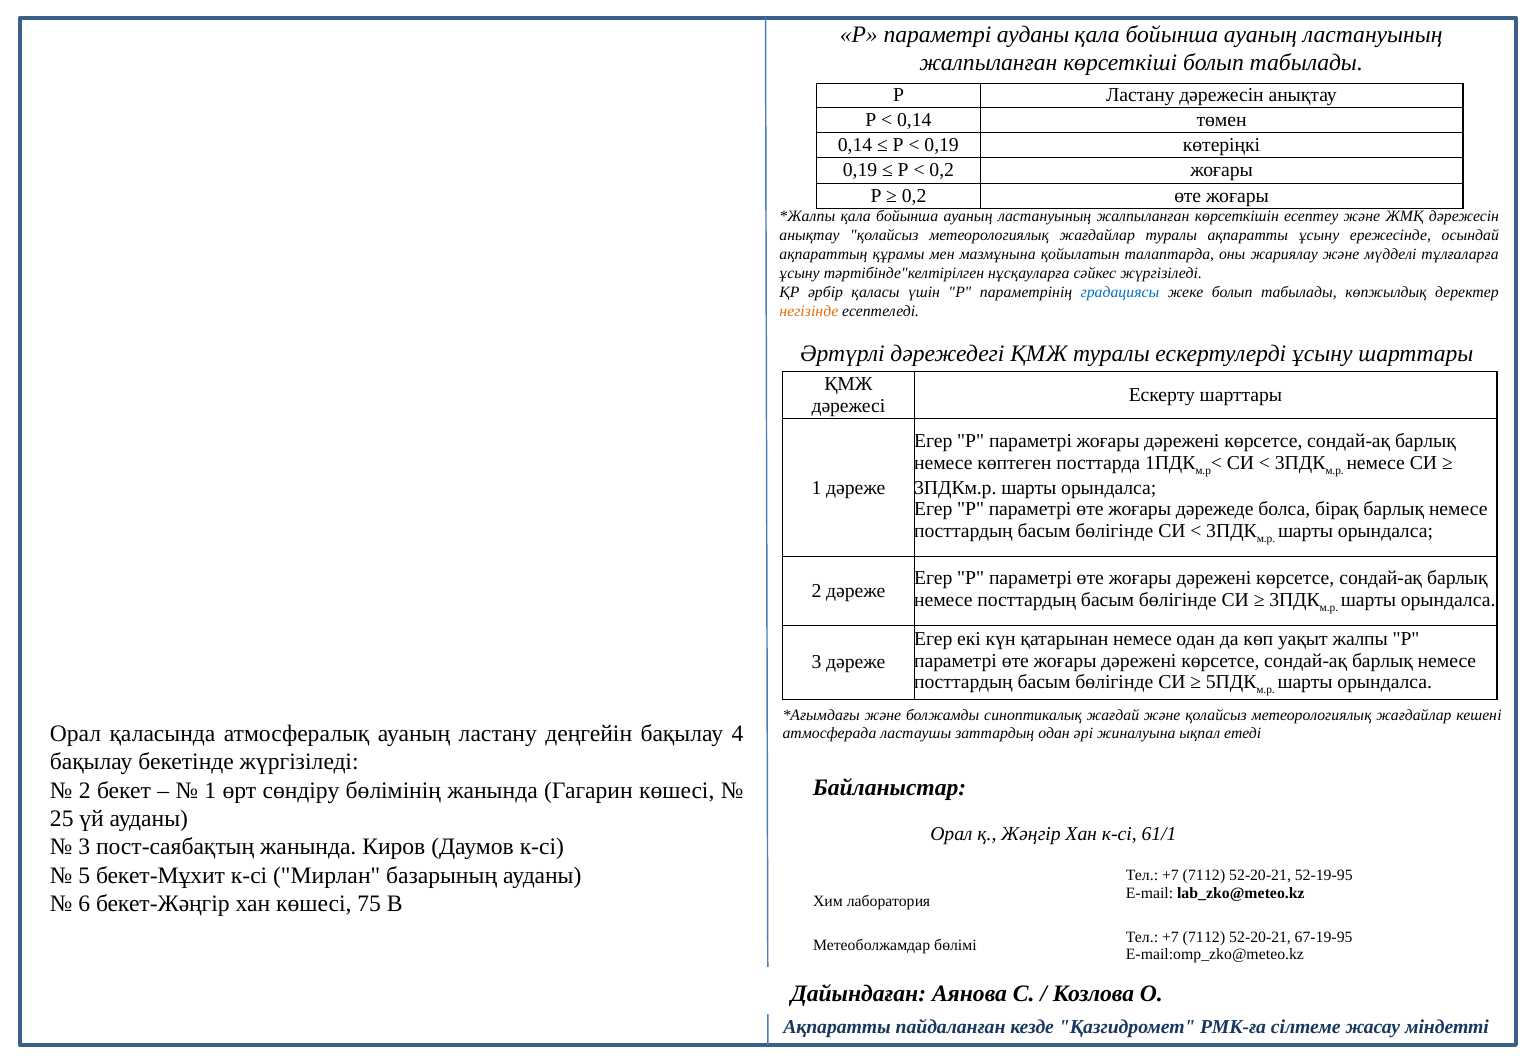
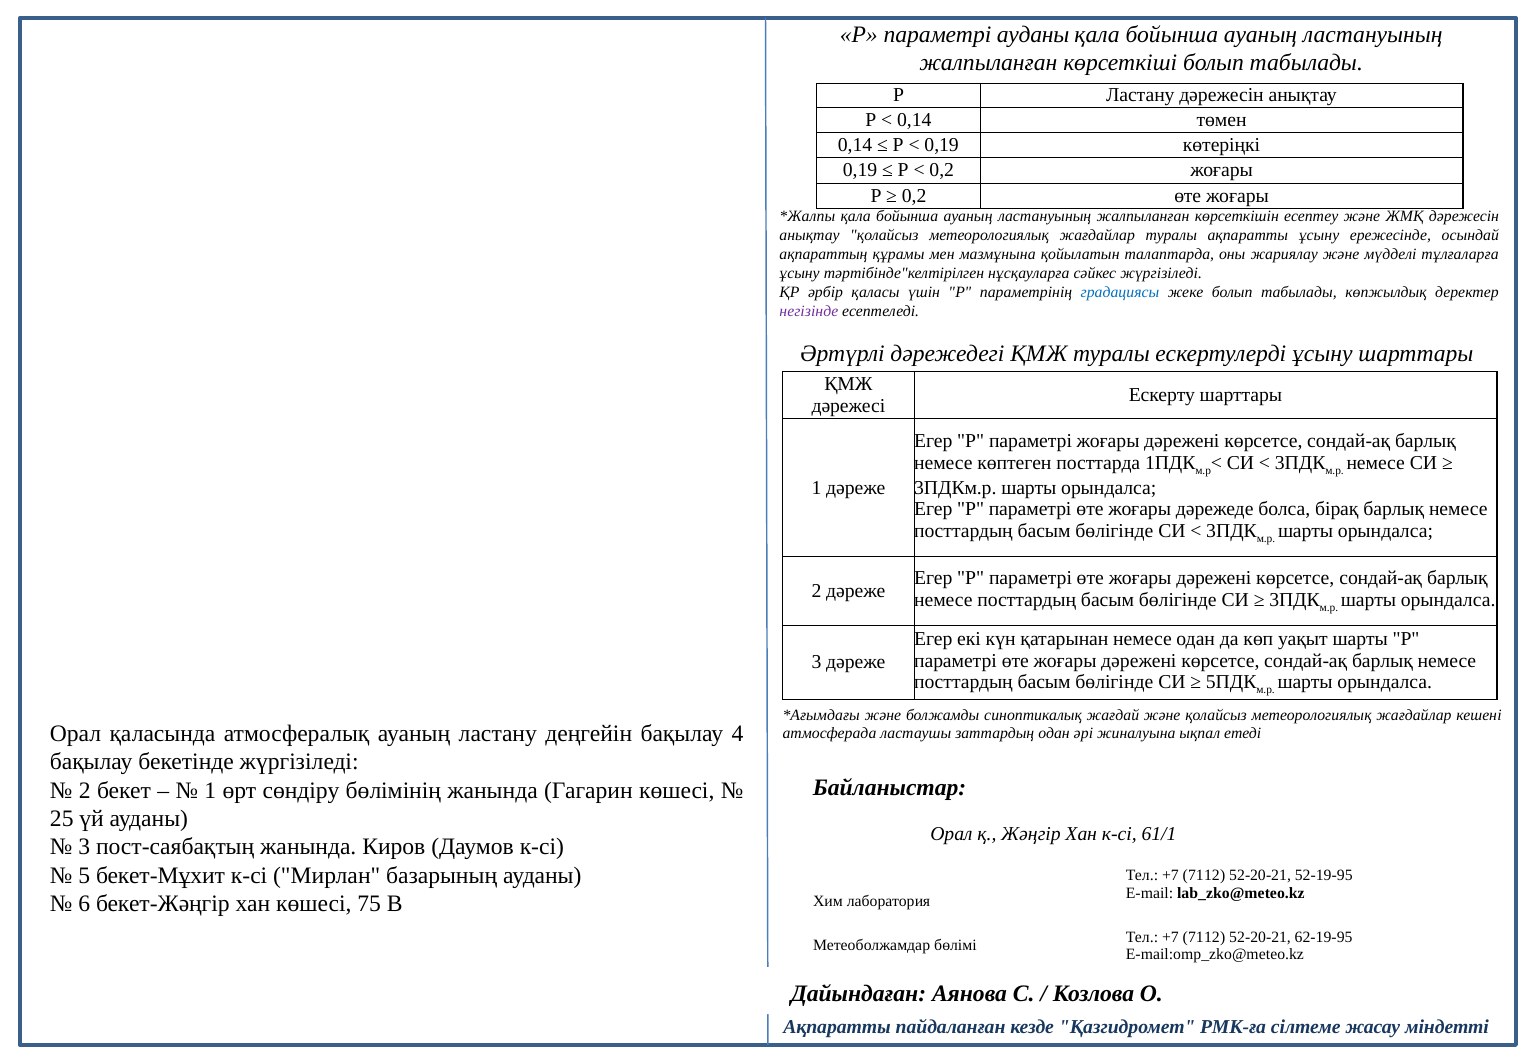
негізінде colour: orange -> purple (809, 311)
уақыт жалпы: жалпы -> шарты (1360, 639)
67-19-95: 67-19-95 -> 62-19-95 (1324, 937)
